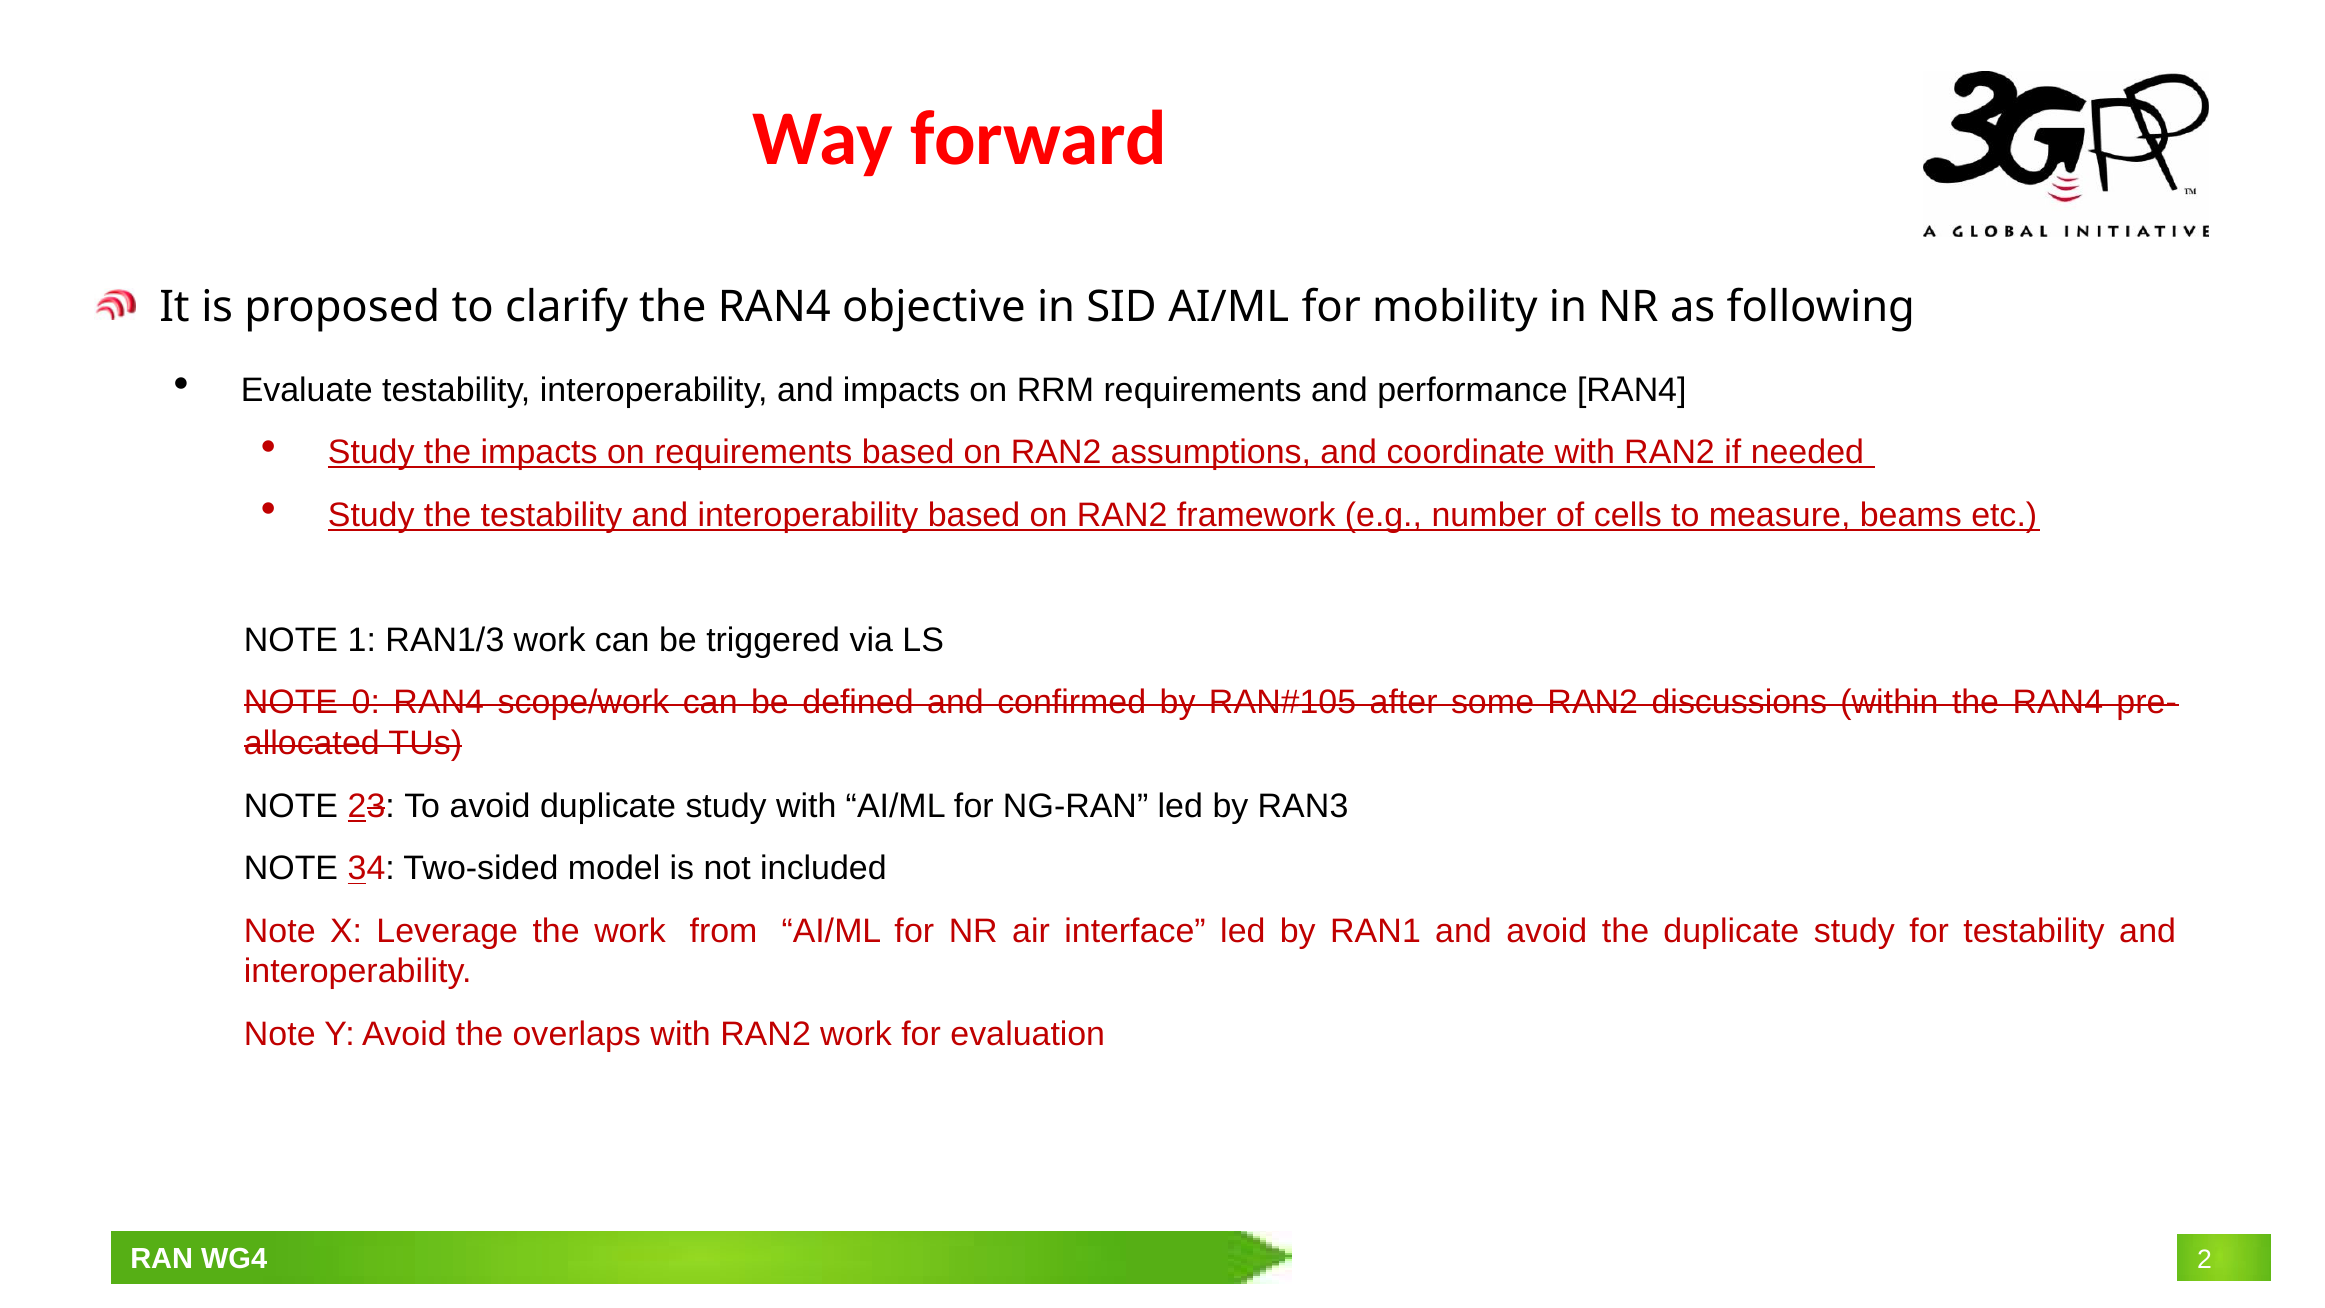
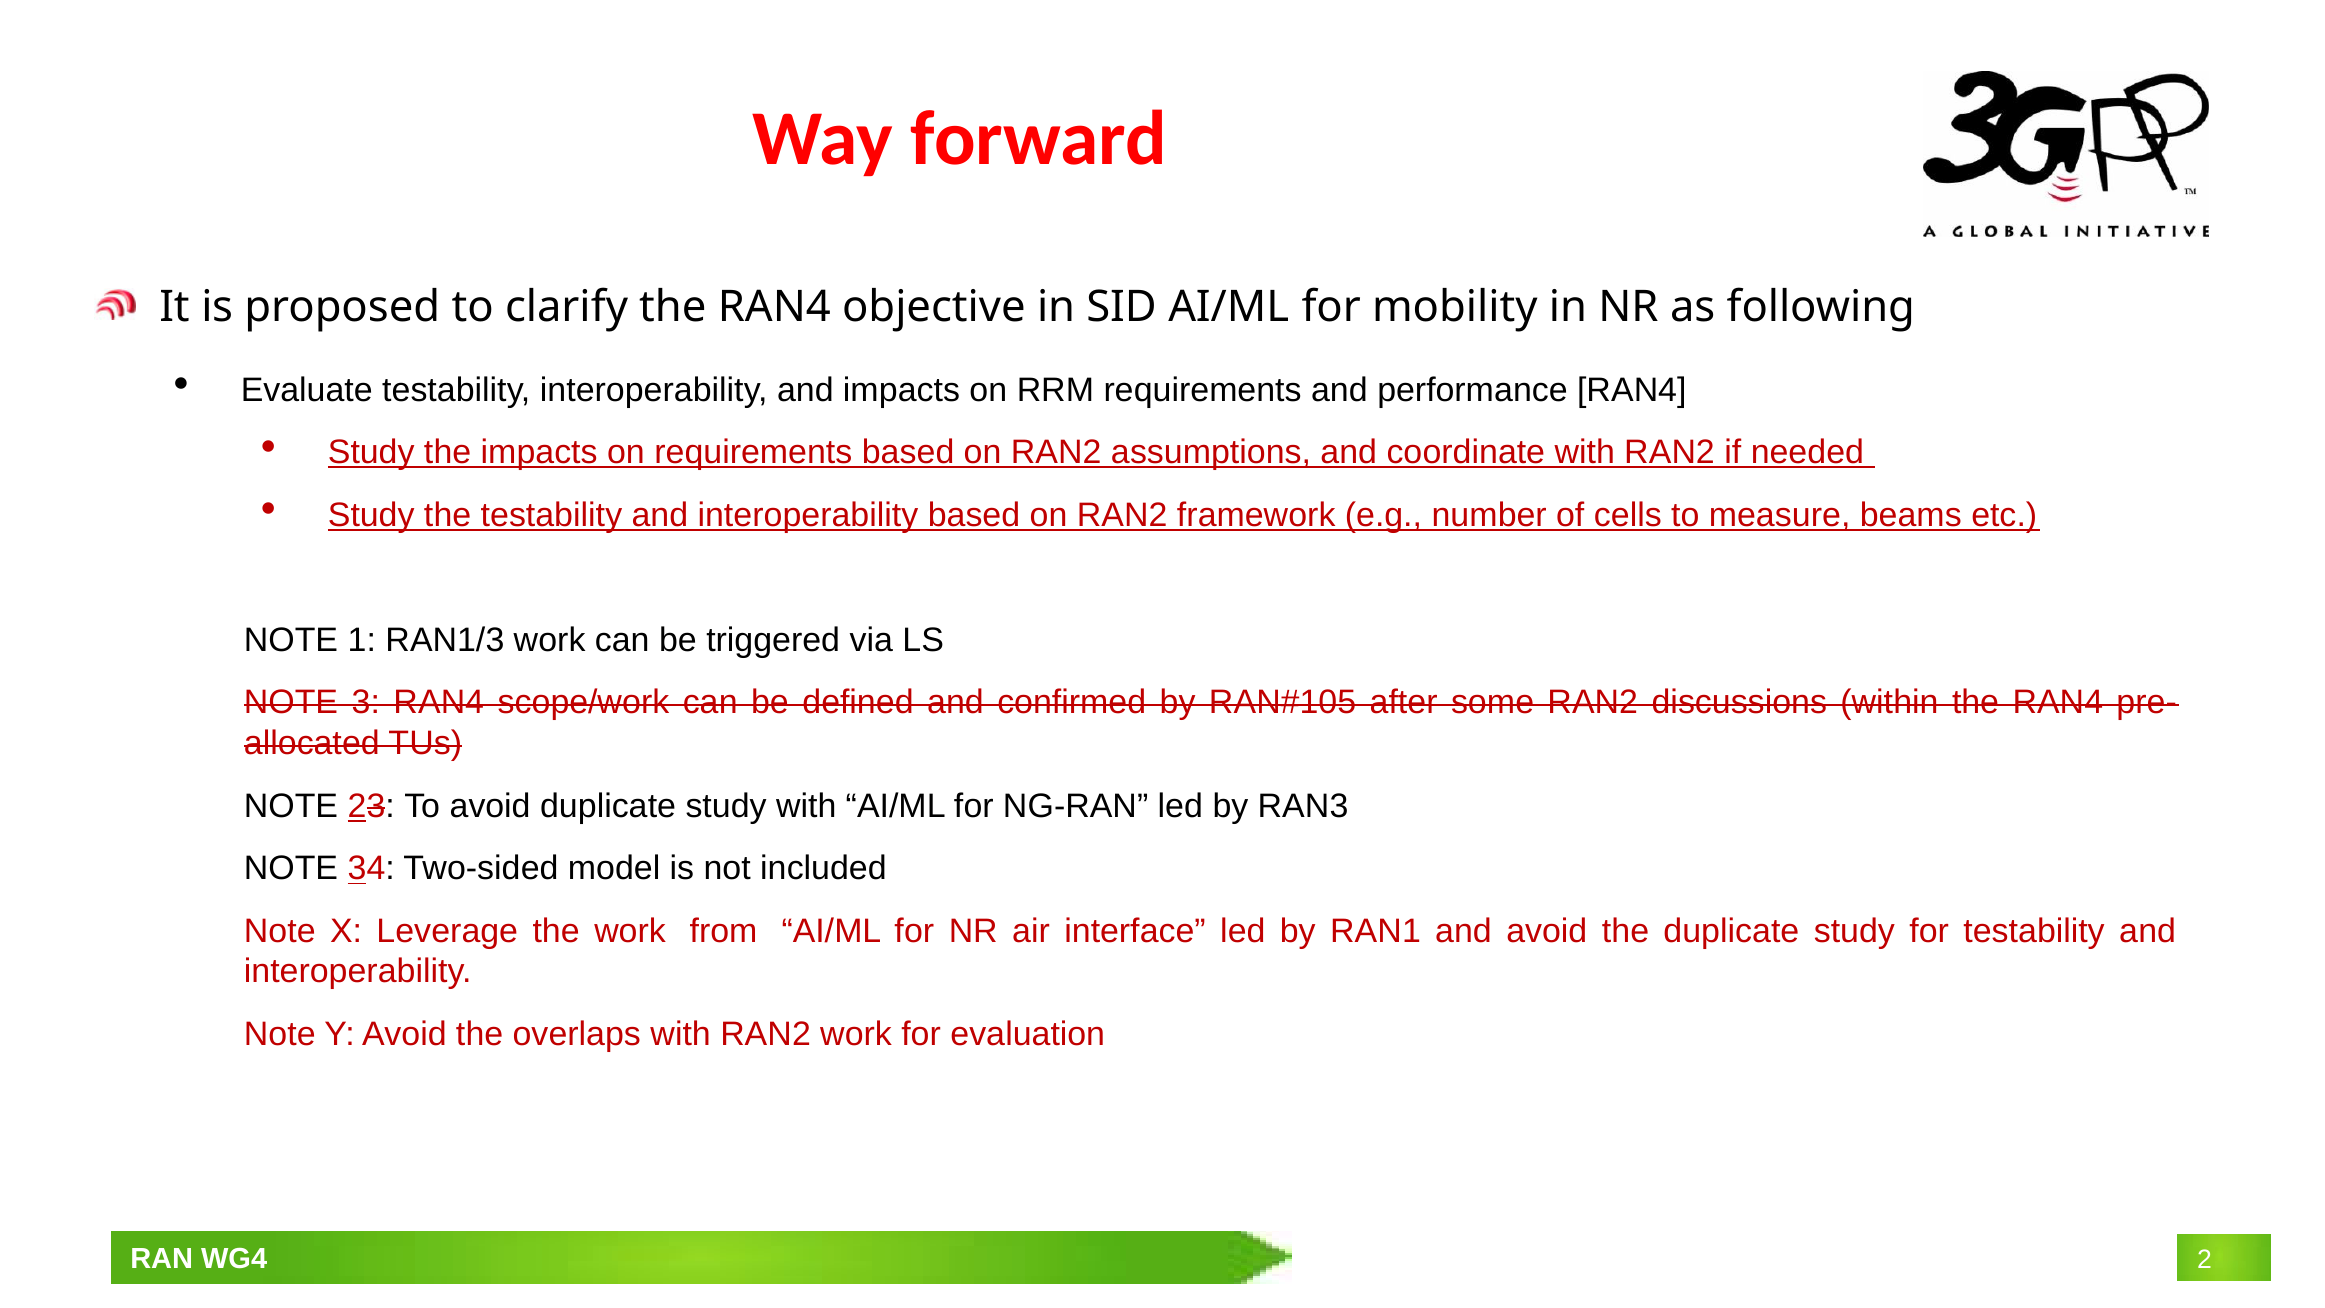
0: 0 -> 3 (366, 703)
